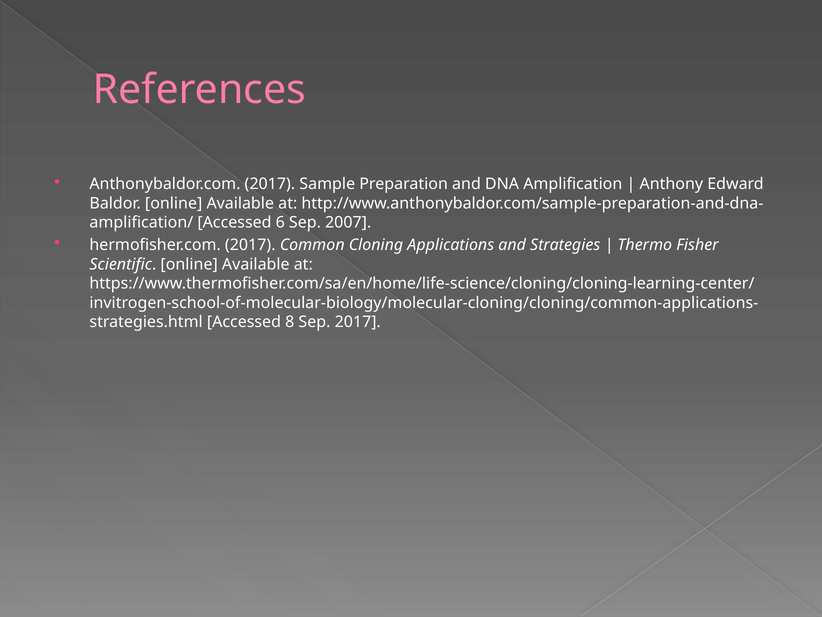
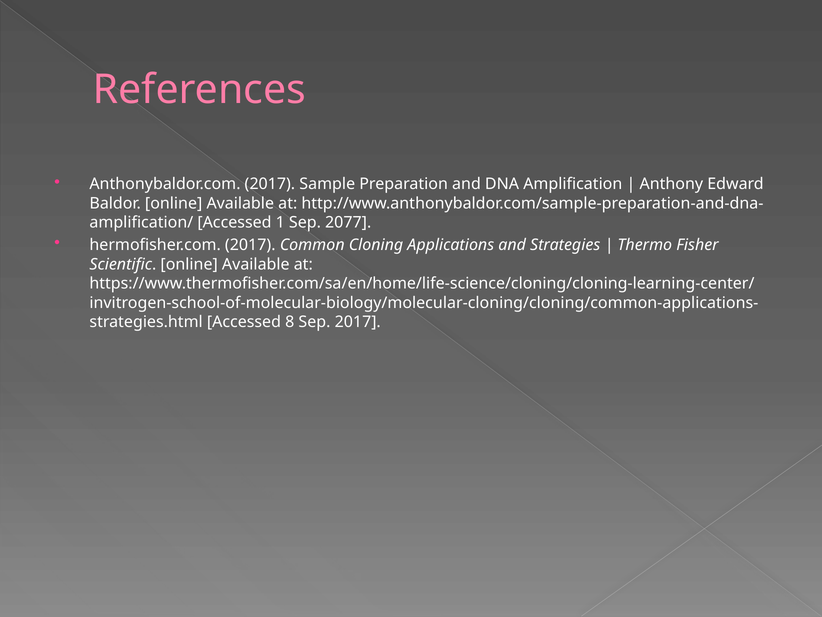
6: 6 -> 1 (280, 222)
2007: 2007 -> 2077 (348, 222)
